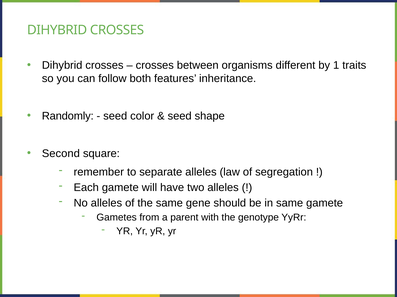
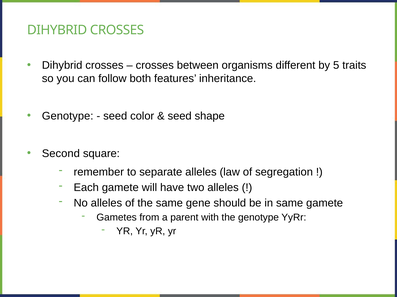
1: 1 -> 5 (336, 66)
Randomly: Randomly -> Genotype (68, 116)
